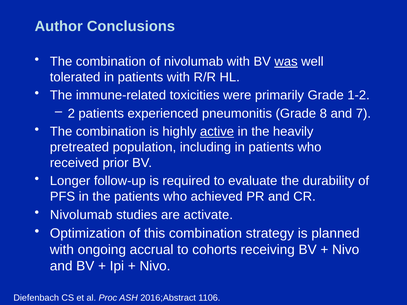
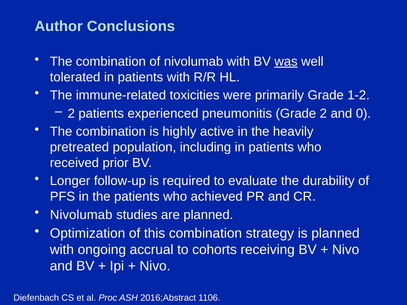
Grade 8: 8 -> 2 (323, 114)
7: 7 -> 0 (363, 114)
active underline: present -> none (217, 132)
are activate: activate -> planned (208, 215)
